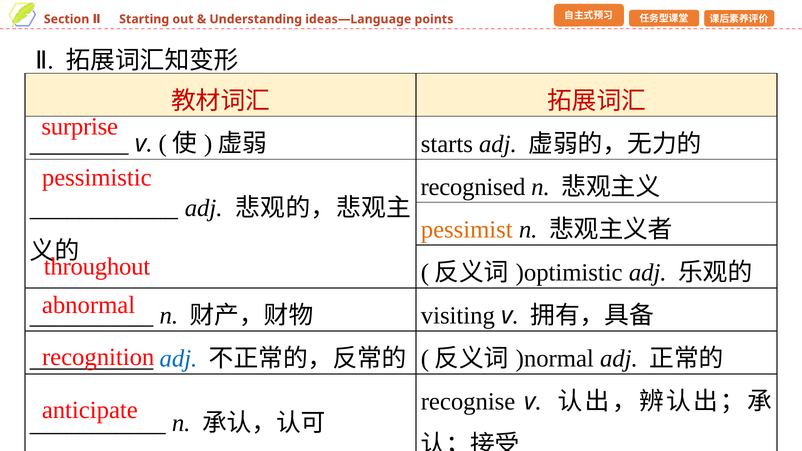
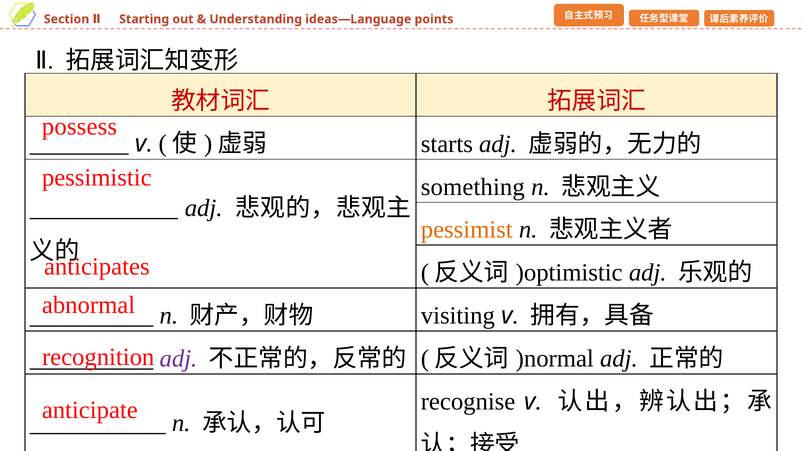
surprise: surprise -> possess (79, 127)
recognised: recognised -> something (473, 187)
throughout: throughout -> anticipates (97, 267)
adj colour: blue -> purple (178, 359)
